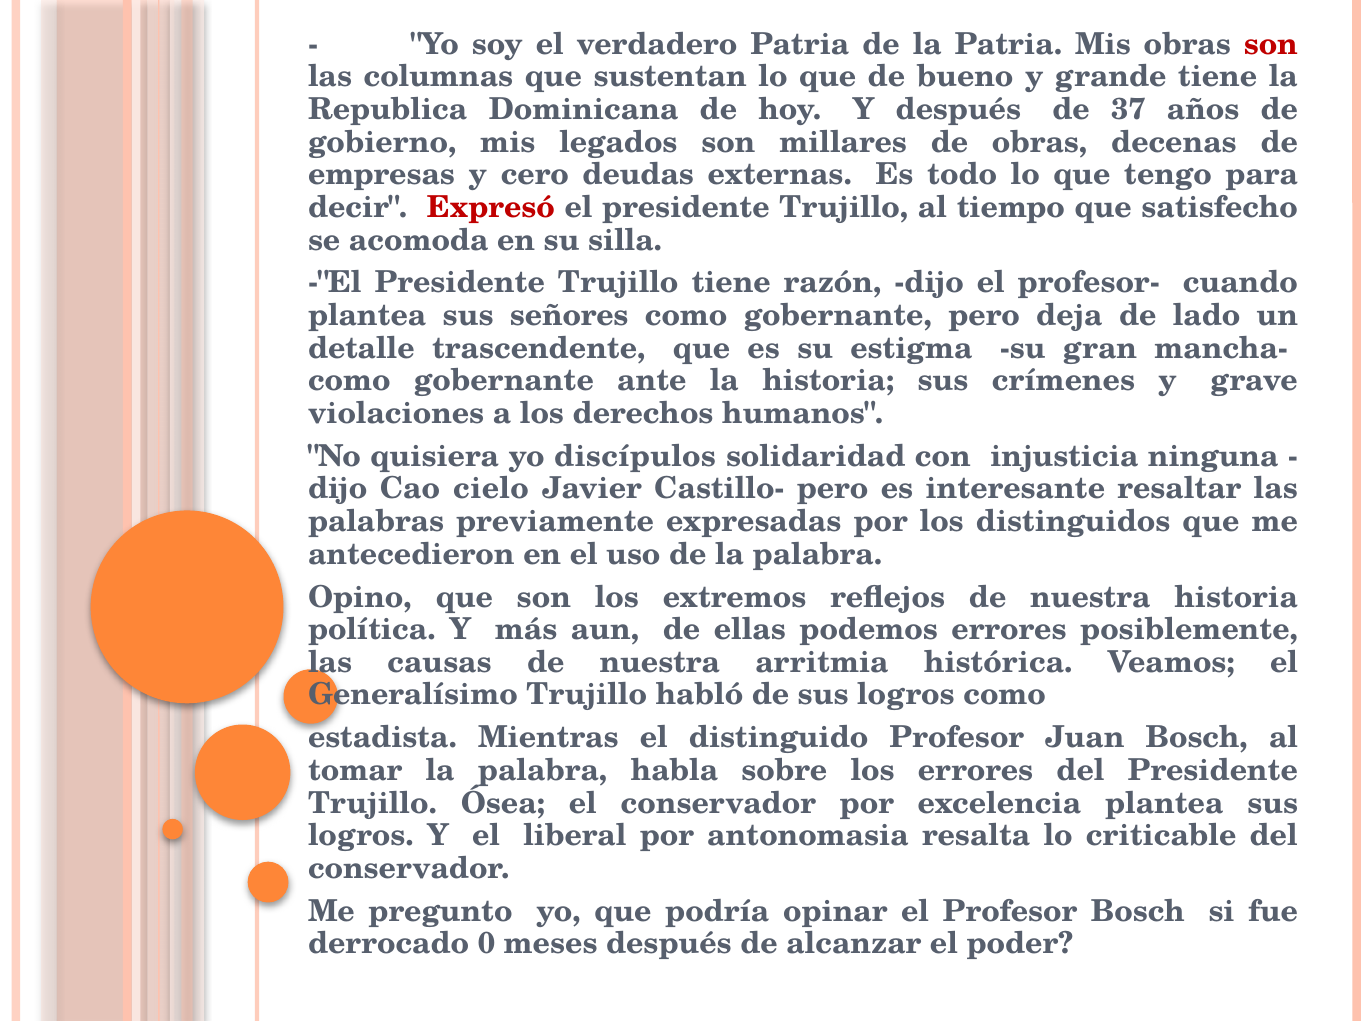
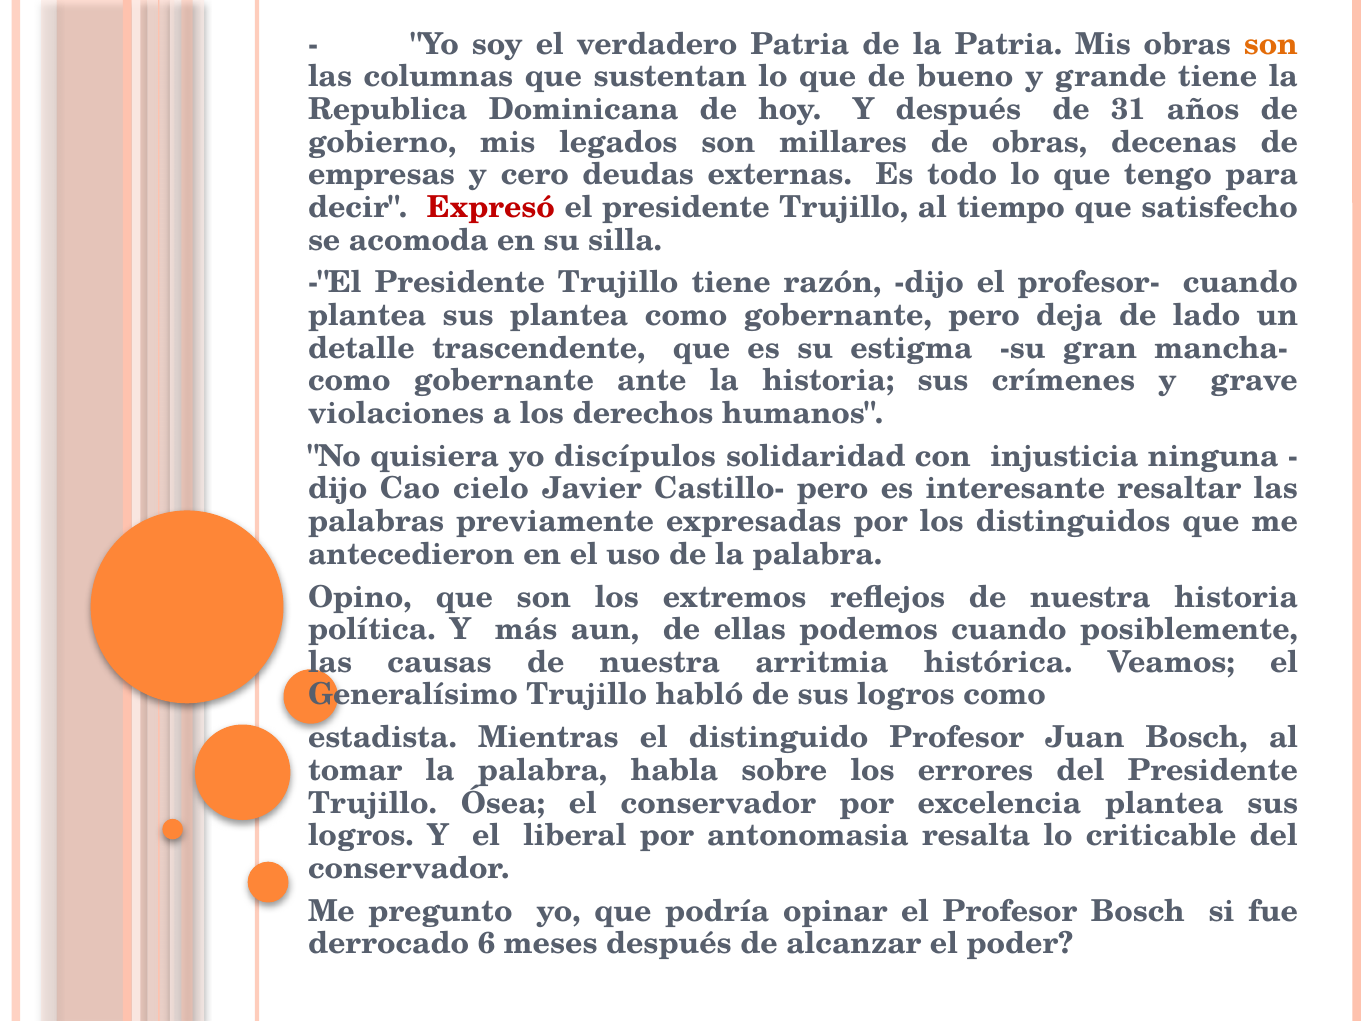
son colour: red -> orange (1271, 44)
37: 37 -> 31 (1128, 110)
sus señores: señores -> plantea (569, 316)
podemos errores: errores -> cuando (1009, 630)
0: 0 -> 6 (487, 944)
